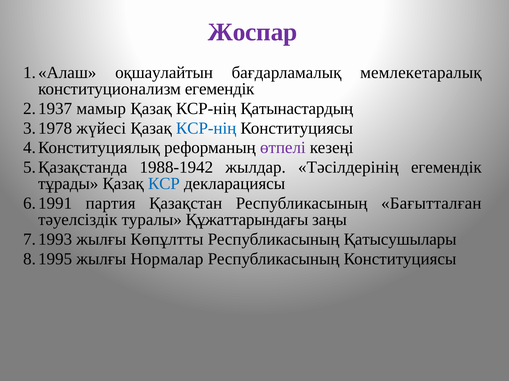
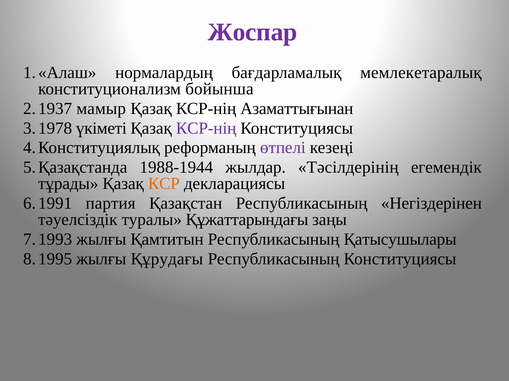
оқшаулайтын: оқшаулайтын -> нормалардың (164, 73)
конституционализм егемендік: егемендік -> бойынша (219, 89)
Қатынастардың: Қатынастардың -> Азаматтығынан (297, 109)
жүйесі: жүйесі -> үкіметі (101, 128)
КСР-нің colour: blue -> purple (206, 128)
1988-1942: 1988-1942 -> 1988-1944 (176, 168)
КСР colour: blue -> orange (164, 184)
Бағытталған: Бағытталған -> Негіздерінен (431, 204)
Көпұлтты: Көпұлтты -> Қамтитын (167, 240)
Нормалар: Нормалар -> Құрудағы (167, 259)
